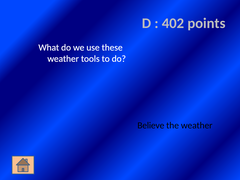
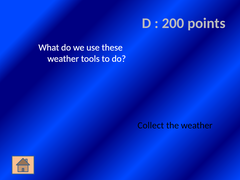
402: 402 -> 200 (173, 23)
Believe: Believe -> Collect (151, 125)
